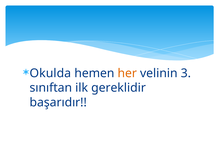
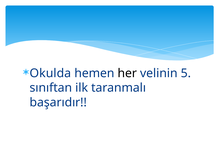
her colour: orange -> black (127, 73)
3: 3 -> 5 (186, 73)
gereklidir: gereklidir -> taranmalı (119, 88)
